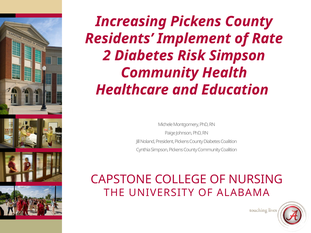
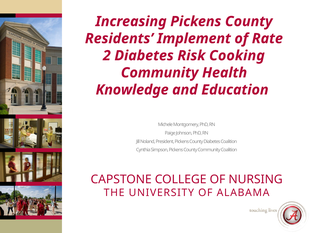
Risk Simpson: Simpson -> Cooking (237, 56)
Healthcare: Healthcare -> Knowledge (132, 90)
